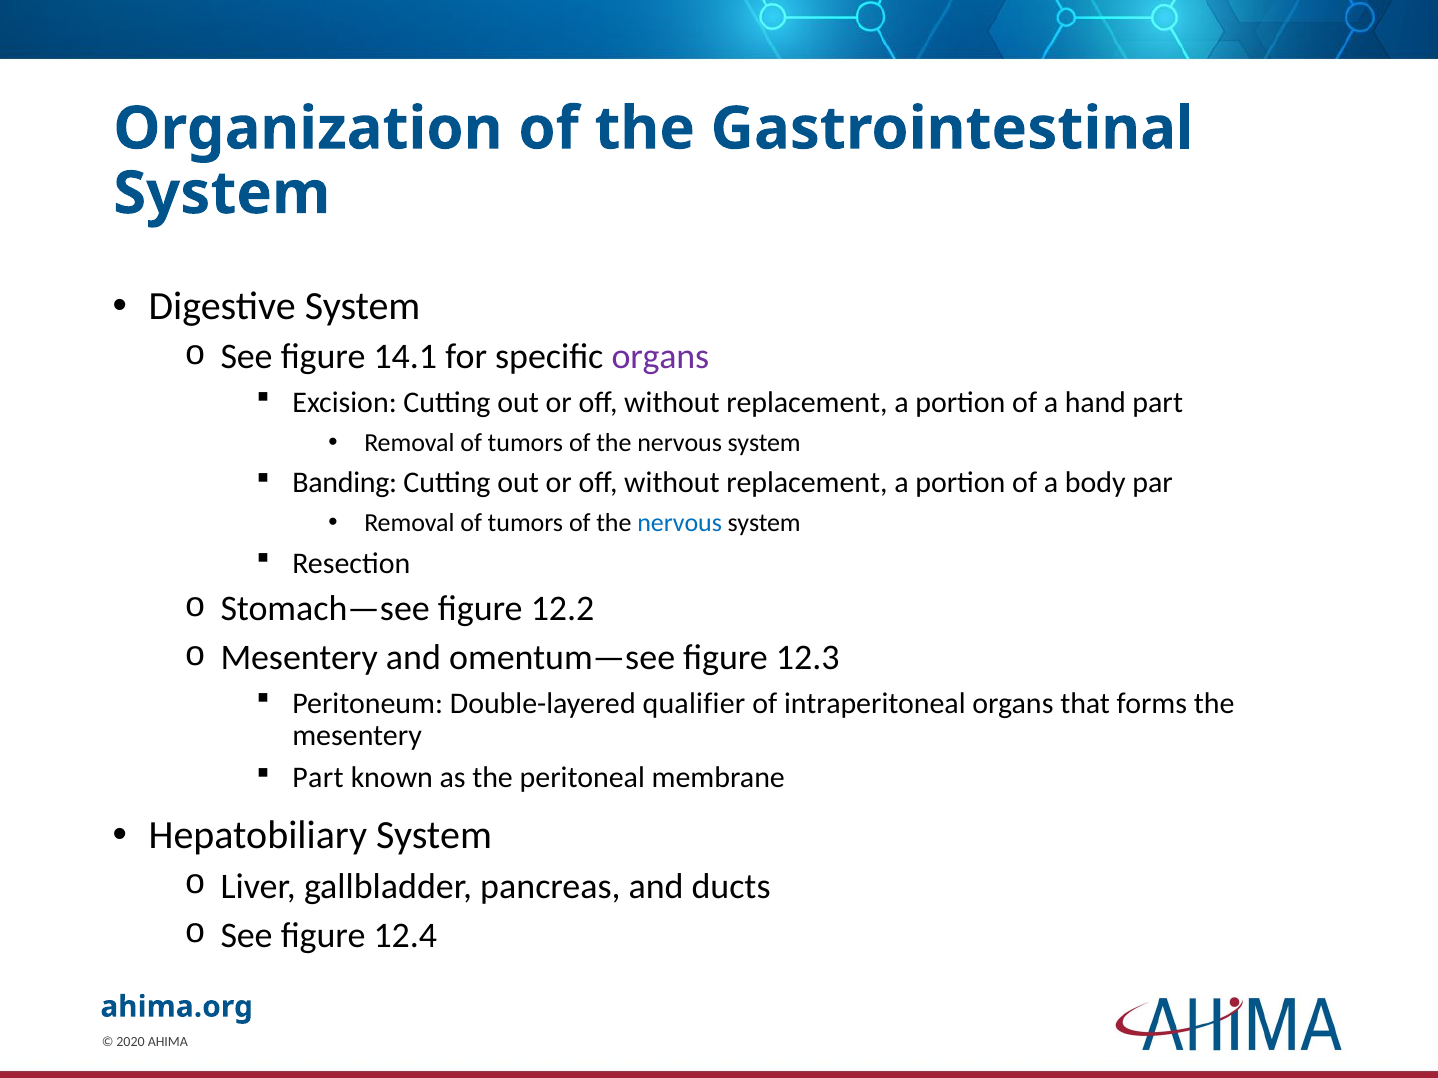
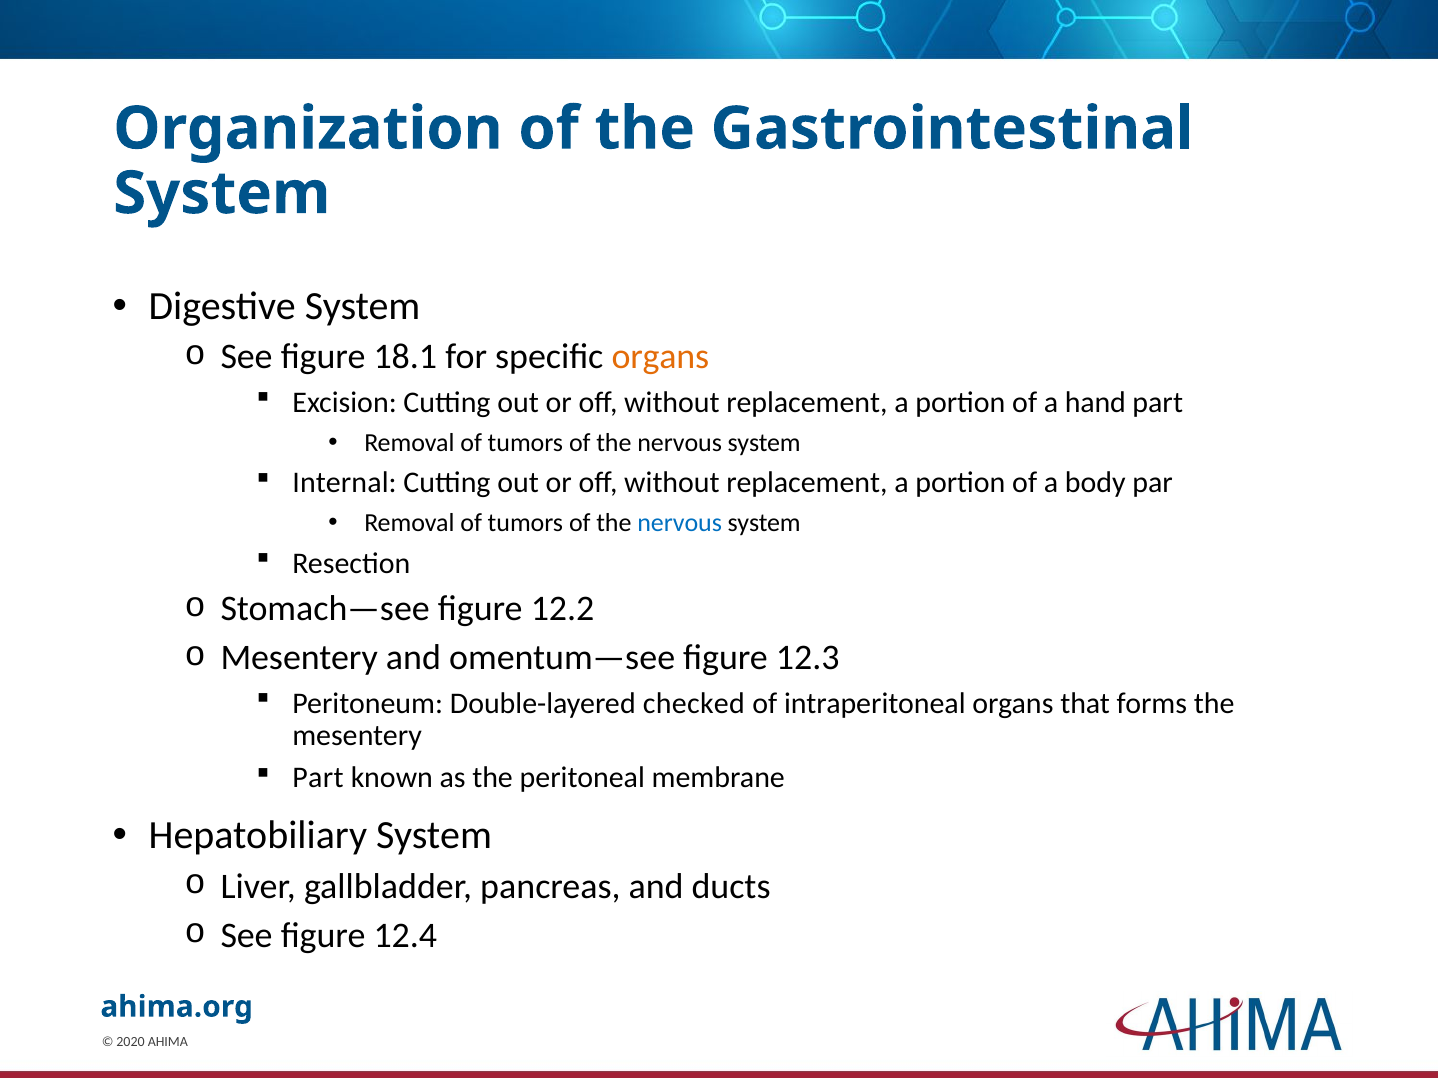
14.1: 14.1 -> 18.1 (405, 357)
organs colour: purple -> orange (660, 357)
Banding: Banding -> Internal (345, 483)
qualifier: qualifier -> checked (694, 704)
